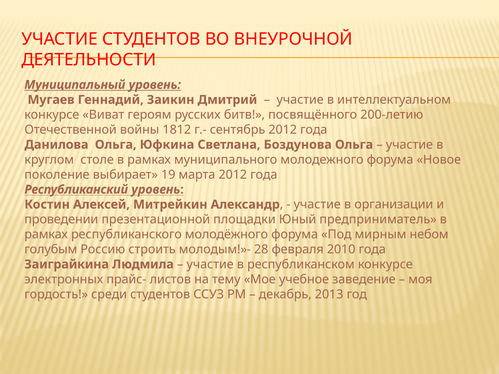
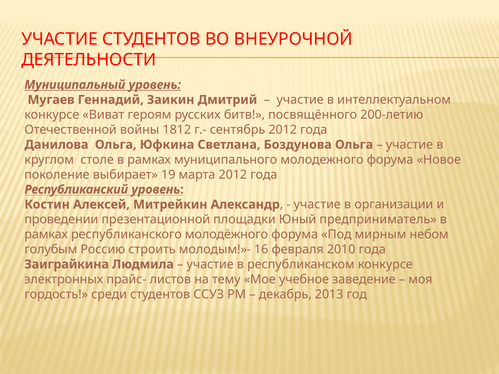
28: 28 -> 16 (261, 250)
